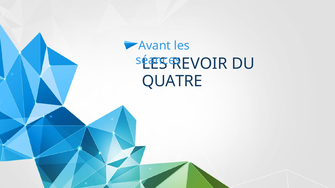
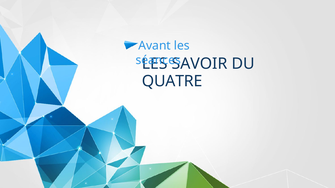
REVOIR: REVOIR -> SAVOIR (200, 64)
